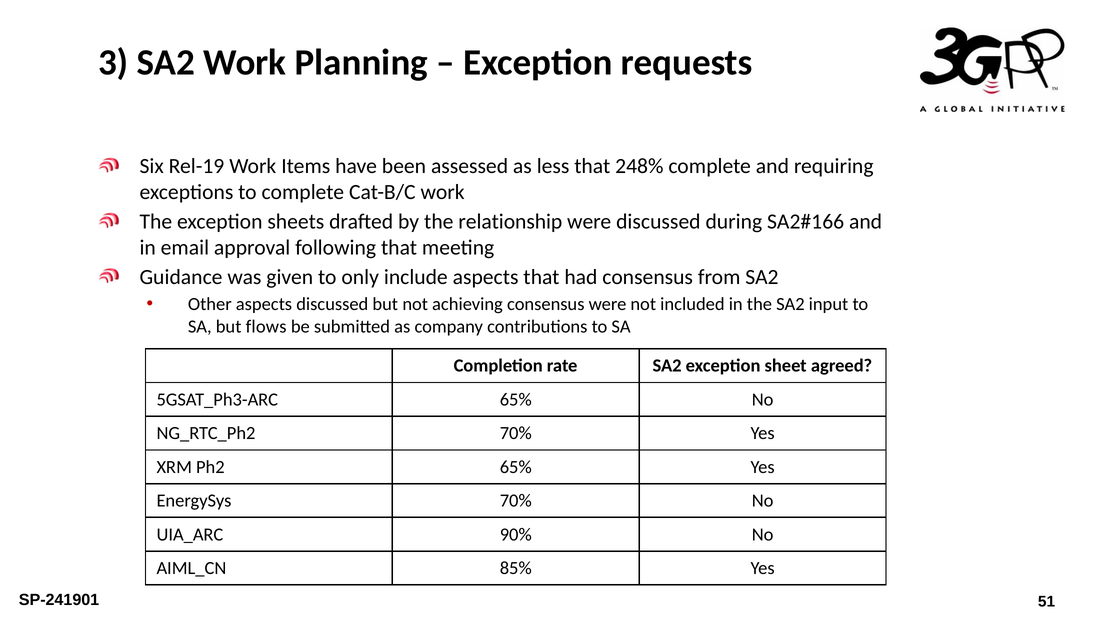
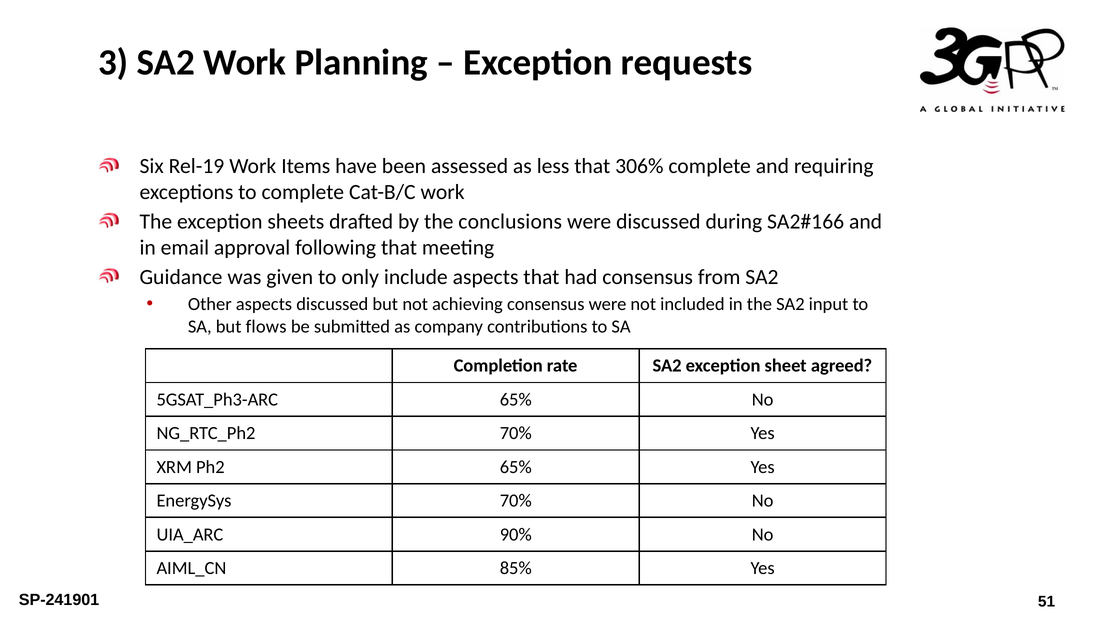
248%: 248% -> 306% (639, 166)
relationship: relationship -> conclusions (510, 222)
